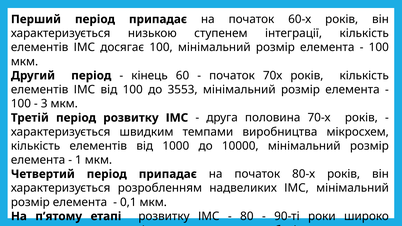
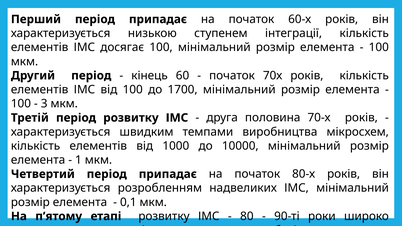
3553: 3553 -> 1700 (183, 90)
